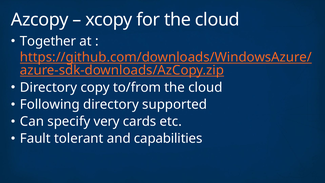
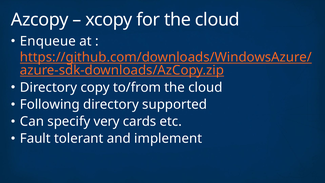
Together: Together -> Enqueue (48, 41)
capabilities: capabilities -> implement (168, 138)
